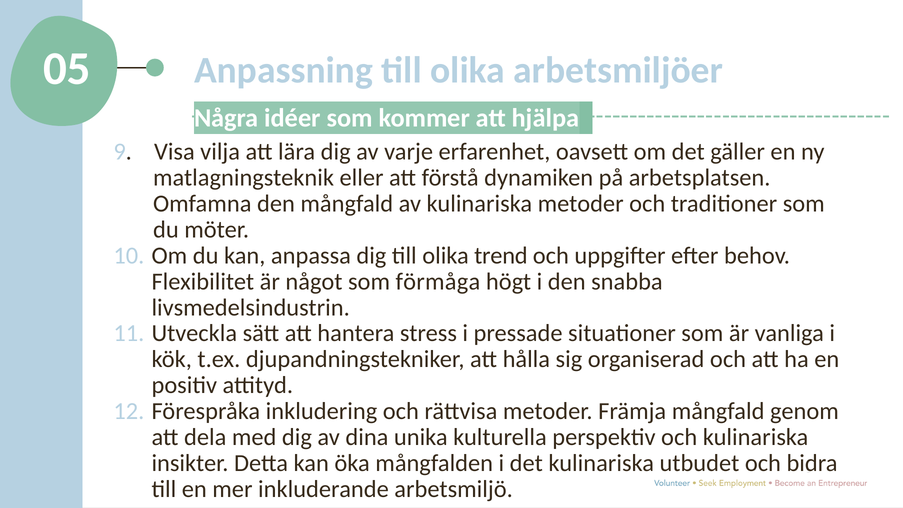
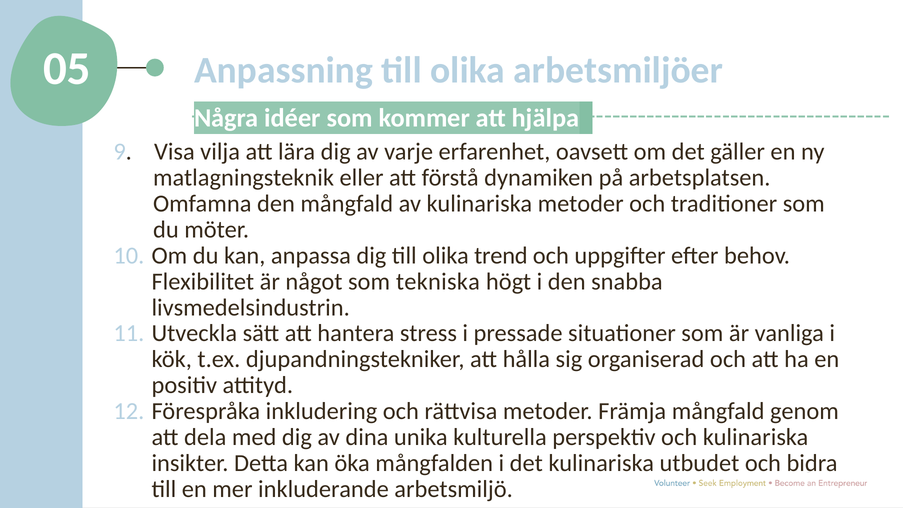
förmåga: förmåga -> tekniska (438, 281)
